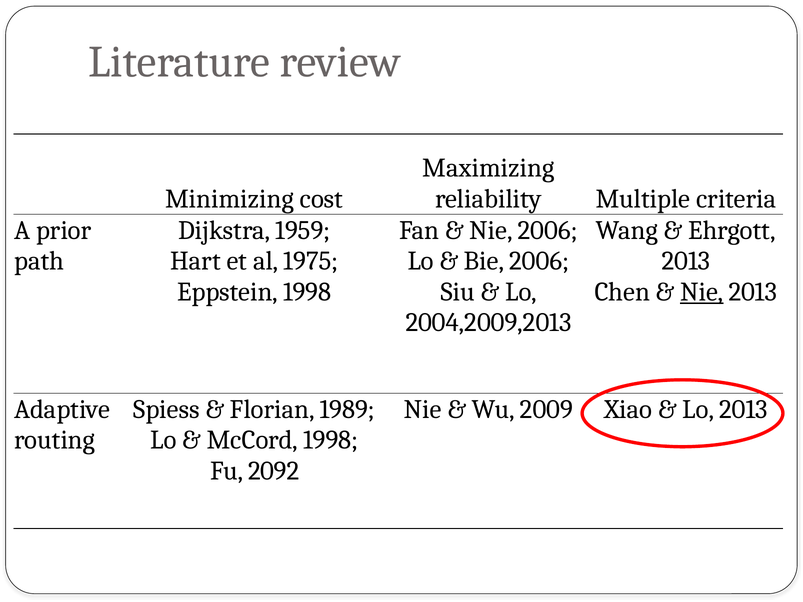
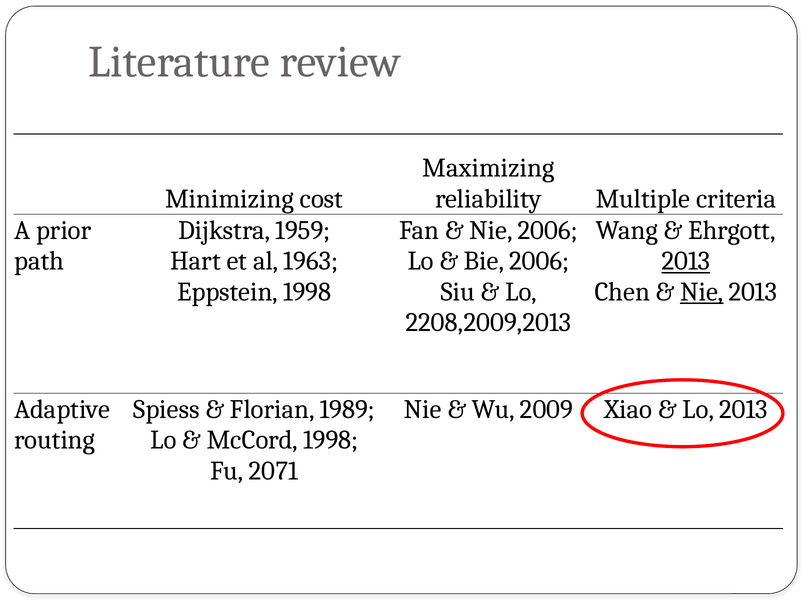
1975: 1975 -> 1963 (311, 261)
2013 underline: none -> present (686, 261)
2004,2009,2013: 2004,2009,2013 -> 2208,2009,2013 (488, 323)
2092: 2092 -> 2071 (273, 471)
